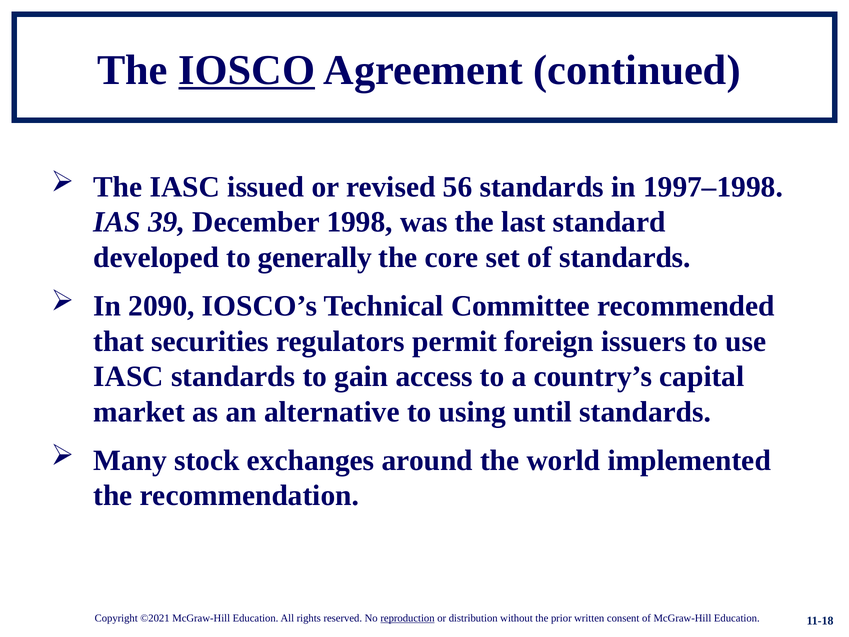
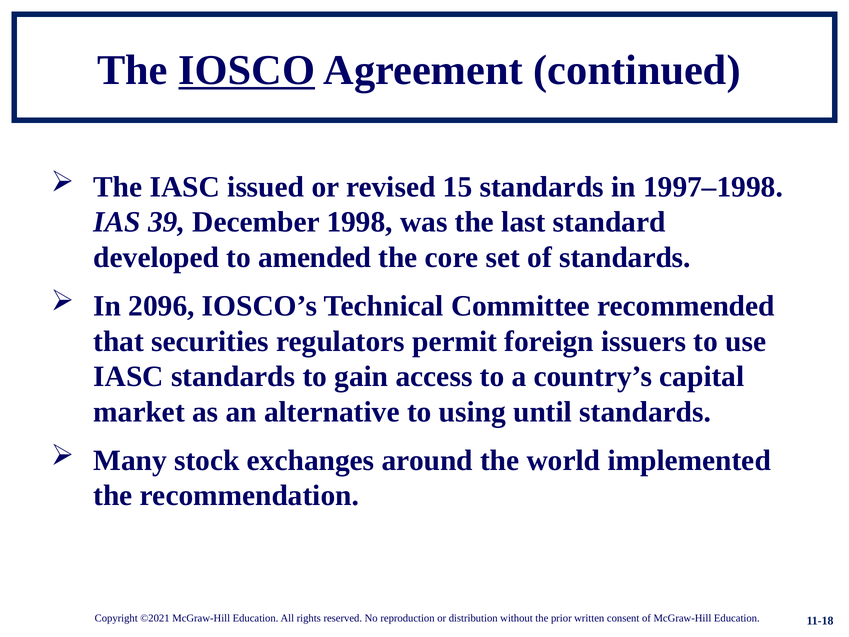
56: 56 -> 15 (458, 187)
generally: generally -> amended (315, 257)
2090: 2090 -> 2096 (162, 306)
reproduction underline: present -> none (407, 618)
